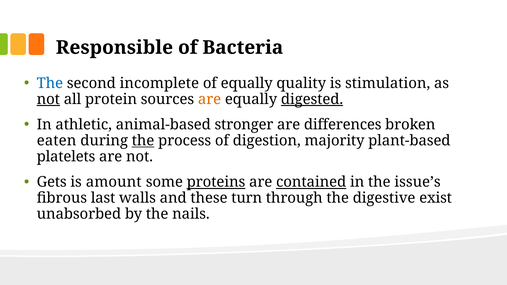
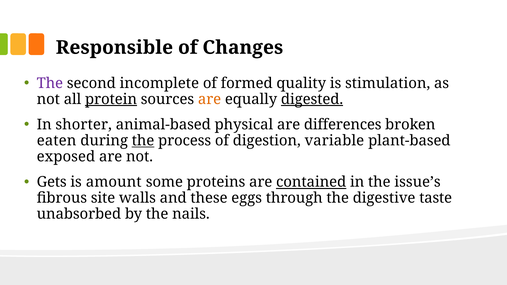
Bacteria: Bacteria -> Changes (243, 48)
The colour: blue -> purple (50, 83)
of equally: equally -> formed (247, 83)
not underline: present -> none (48, 99)
protein underline: none -> present (111, 99)
athletic: athletic -> shorter (84, 125)
stronger: stronger -> physical (244, 125)
majority: majority -> variable (334, 141)
platelets: platelets -> exposed (66, 157)
proteins underline: present -> none (216, 182)
last: last -> site (103, 198)
turn: turn -> eggs (247, 198)
exist: exist -> taste (436, 198)
